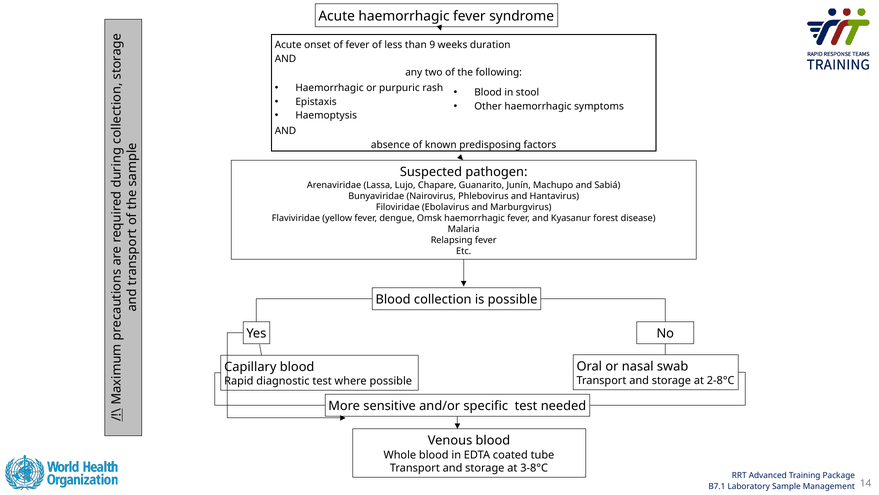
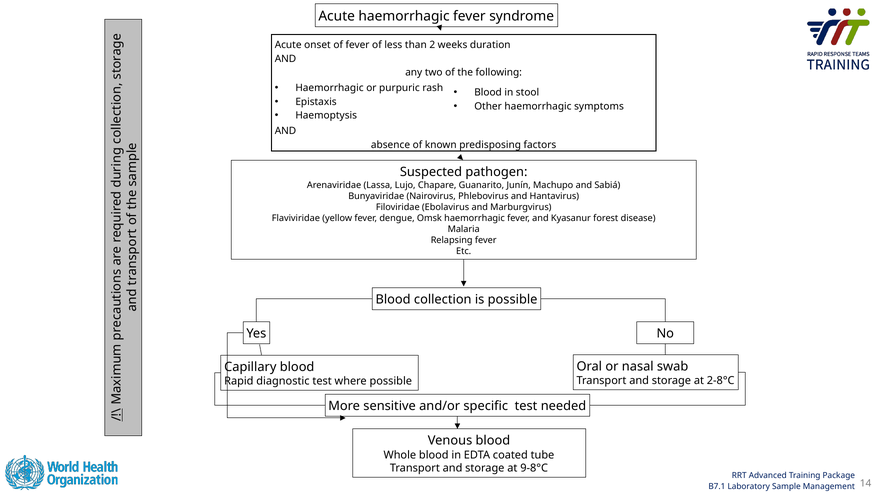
9: 9 -> 2 (432, 45)
3-8°C: 3-8°C -> 9-8°C (534, 468)
